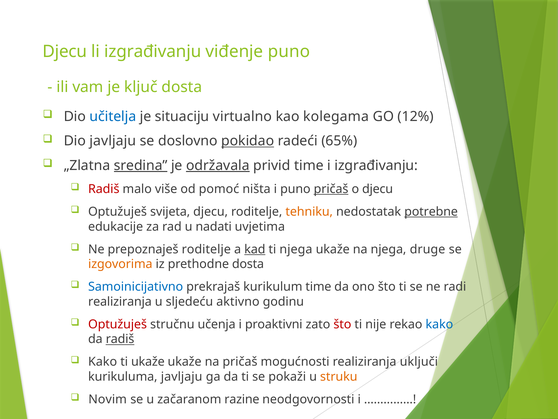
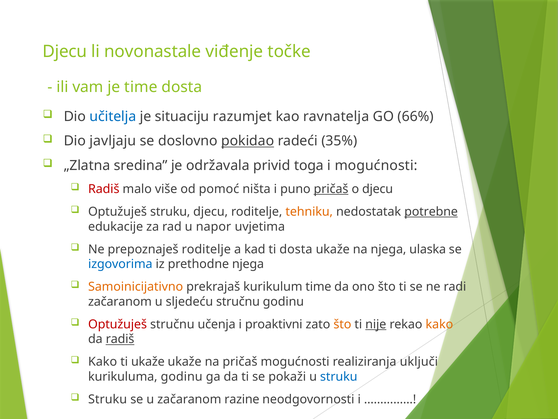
li izgrađivanju: izgrađivanju -> novonastale (153, 51)
viđenje puno: puno -> točke (289, 51)
je ključ: ključ -> time (141, 87)
virtualno: virtualno -> razumjet (242, 116)
kolegama: kolegama -> ravnatelja (336, 116)
12%: 12% -> 66% (416, 116)
65%: 65% -> 35% (339, 141)
sredina underline: present -> none (141, 165)
održavala underline: present -> none (218, 165)
privid time: time -> toga (309, 165)
i izgrađivanju: izgrađivanju -> mogućnosti (376, 165)
Optužuješ svijeta: svijeta -> struku (170, 211)
nadati: nadati -> napor (214, 226)
kad underline: present -> none (255, 249)
ti njega: njega -> dosta (296, 249)
druge: druge -> ulaska (428, 249)
izgovorima colour: orange -> blue (120, 264)
prethodne dosta: dosta -> njega (248, 264)
Samoinicijativno colour: blue -> orange (136, 286)
realiziranja: realiziranja -> začaranom (120, 301)
sljedeću aktivno: aktivno -> stručnu (238, 301)
što colour: red -> orange (342, 324)
nije underline: none -> present (376, 324)
kako colour: blue -> orange (439, 324)
kurikuluma javljaju: javljaju -> godinu (182, 376)
struku colour: orange -> blue (339, 376)
Novim: Novim -> Struku (108, 399)
